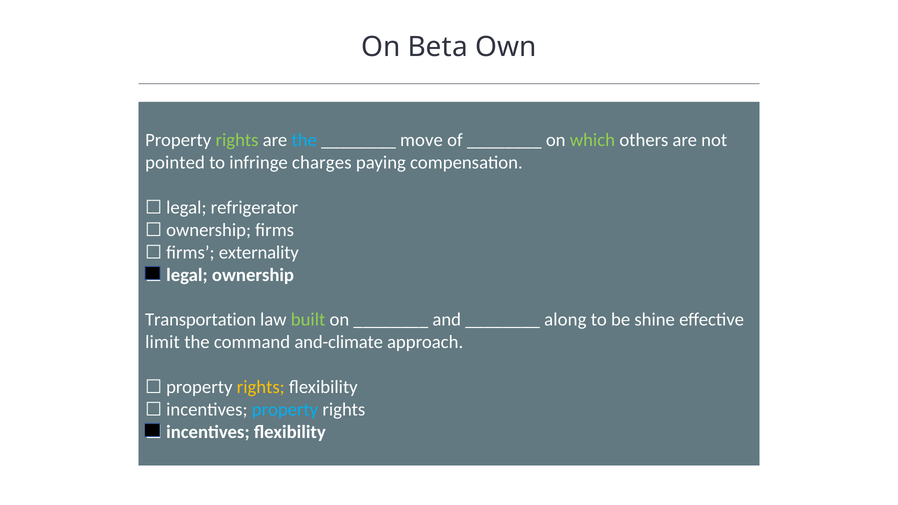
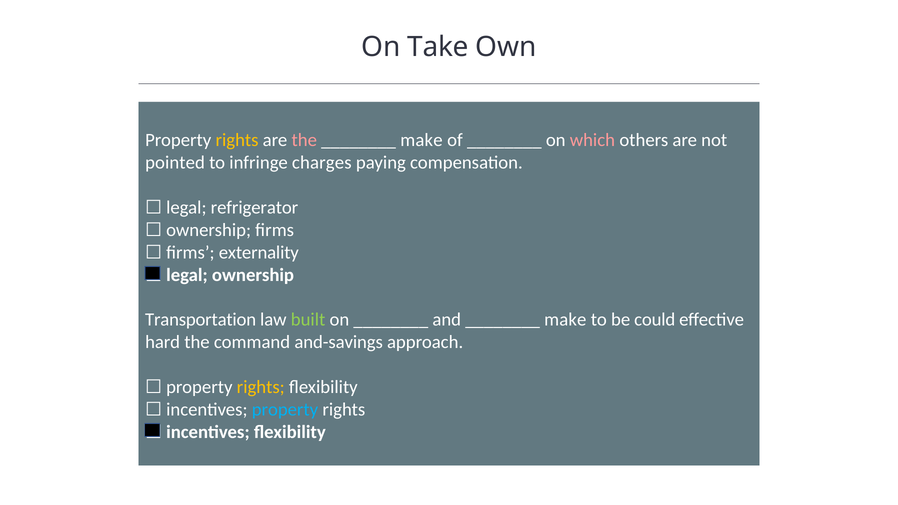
Beta: Beta -> Take (438, 47)
rights colour: light green -> yellow (237, 140)
the colour: light blue -> pink (304, 140)
move: move -> make (421, 140)
which colour: light green -> pink (592, 140)
along: along -> make (565, 320)
shine: shine -> could (655, 320)
limit: limit -> hard (163, 342)
and-climate: and-climate -> and-savings (339, 342)
